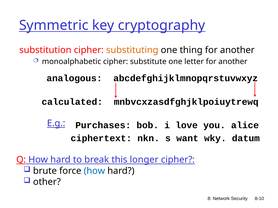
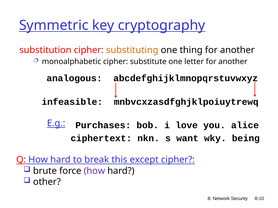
calculated: calculated -> infeasible (72, 102)
datum: datum -> being (246, 139)
longer: longer -> except (144, 160)
how colour: blue -> purple (94, 171)
